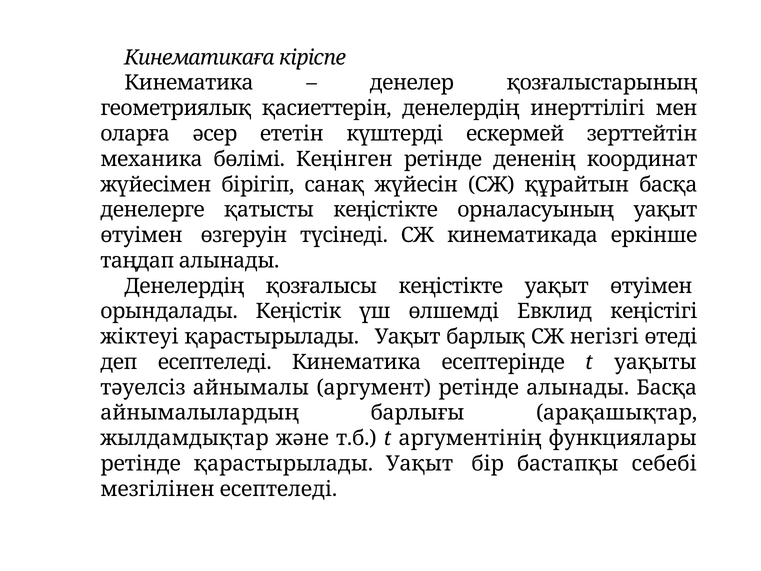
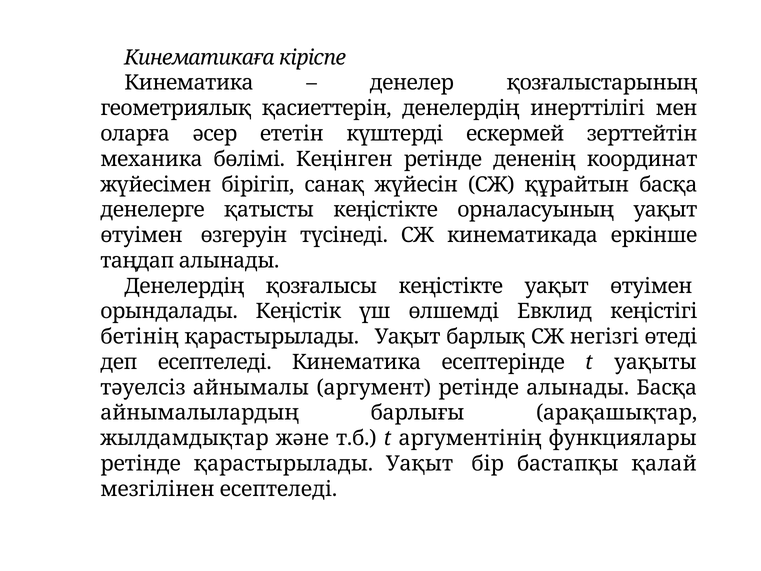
жіктеуі: жіктеуі -> бетінің (140, 337)
себебі: себебі -> қалай (664, 464)
